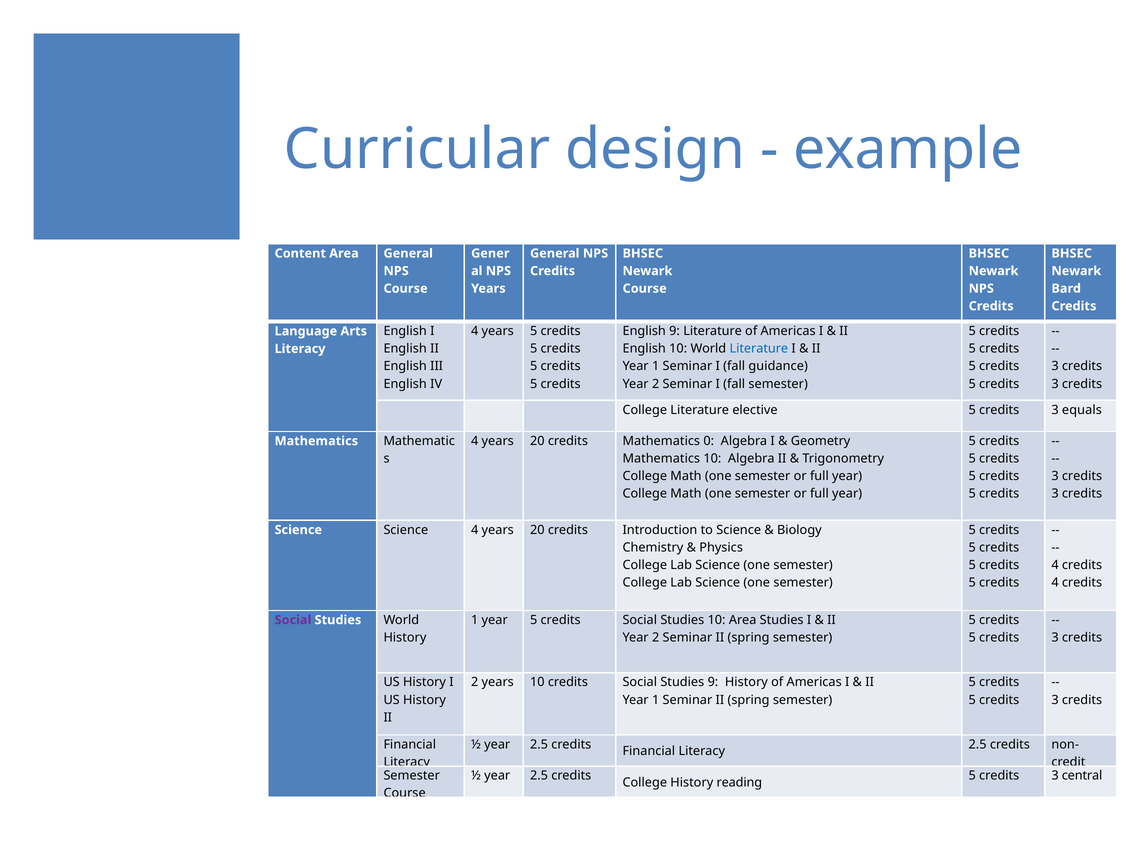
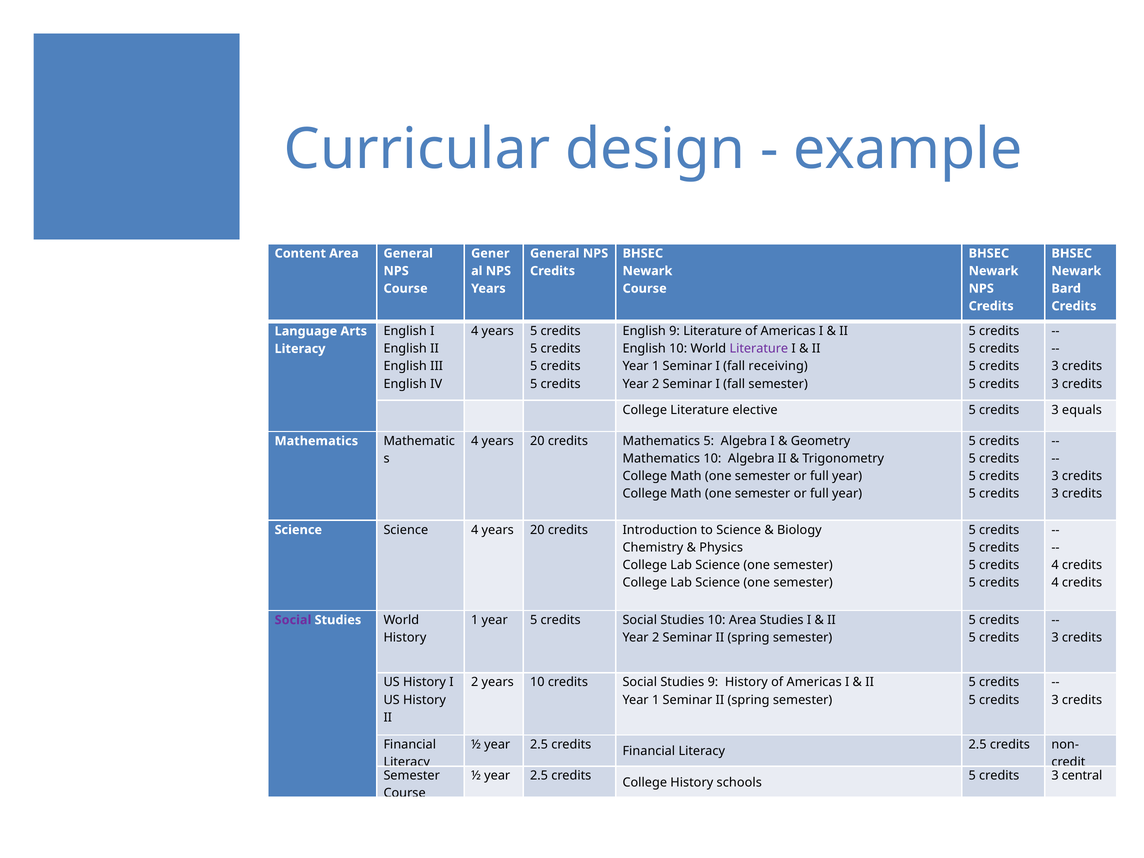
Literature colour: blue -> purple (759, 349)
guidance: guidance -> receiving (778, 366)
Mathematics 0: 0 -> 5 (709, 441)
reading: reading -> schools (739, 783)
